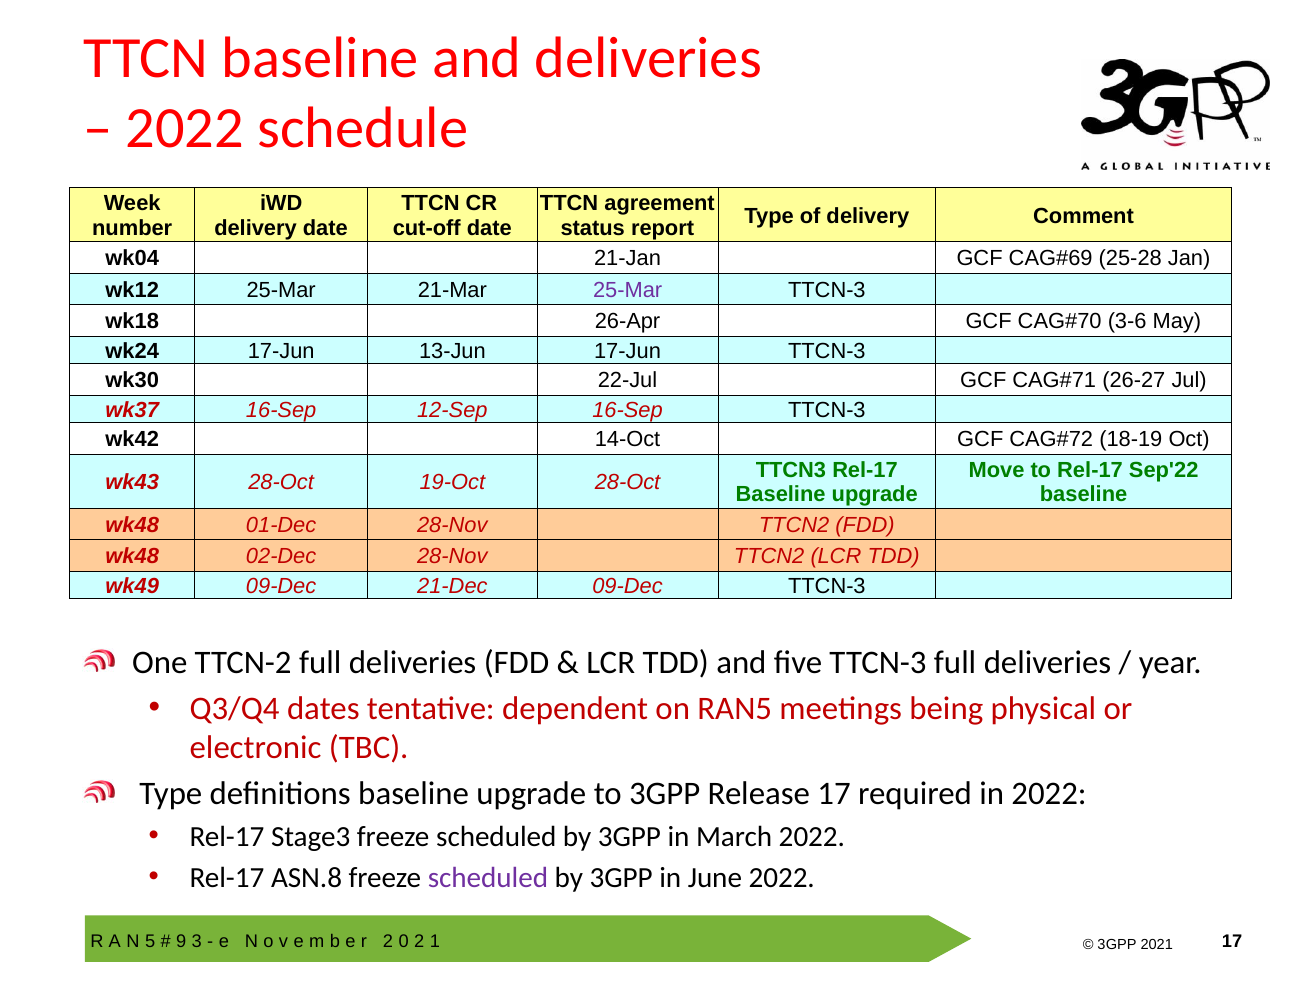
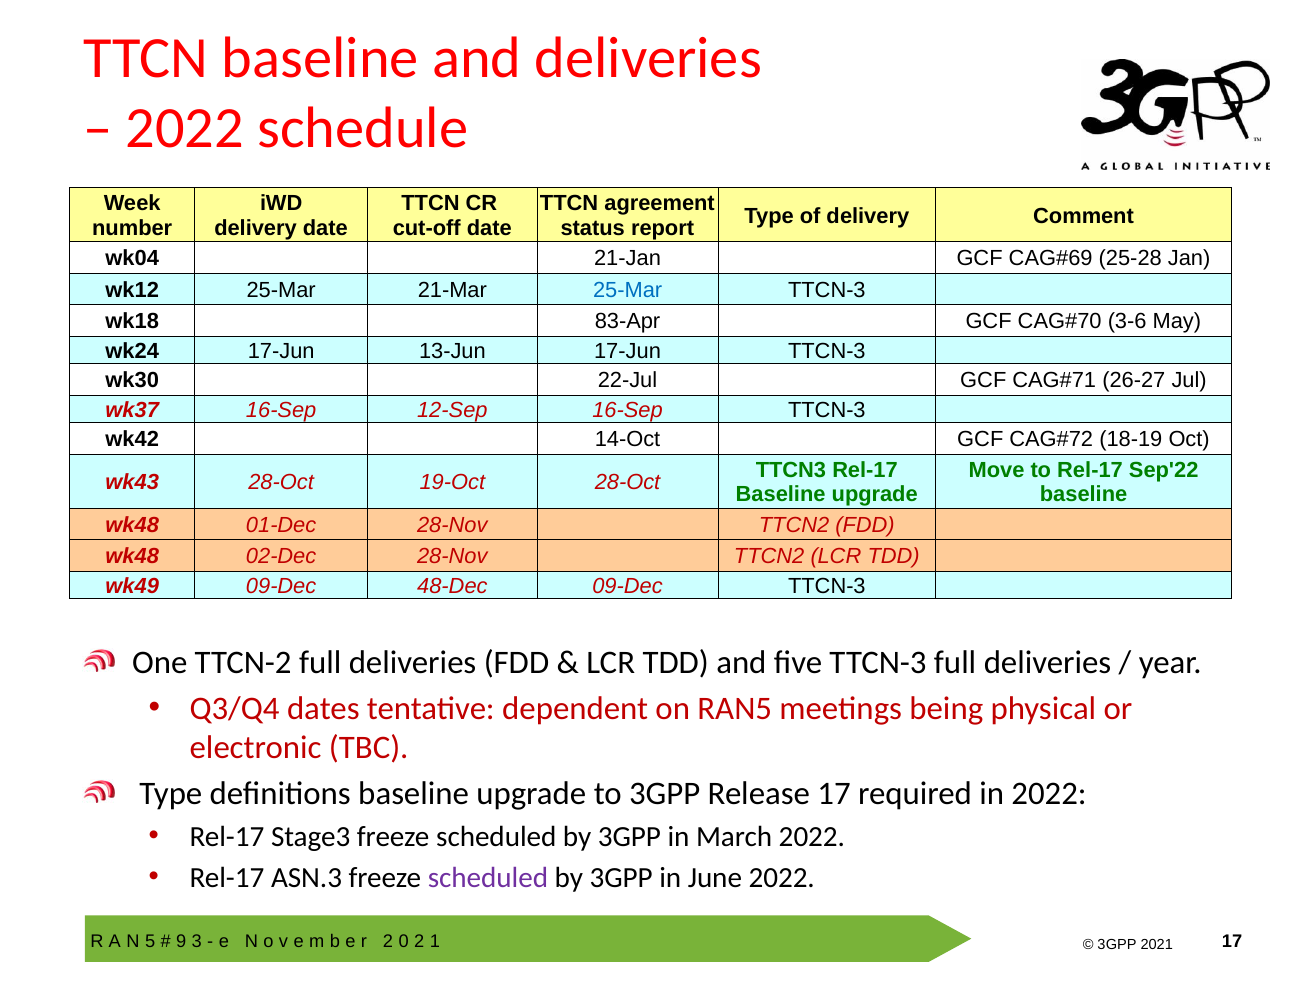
25-Mar colour: purple -> blue (628, 290)
26-Apr: 26-Apr -> 83-Apr (628, 322)
21-Dec: 21-Dec -> 48-Dec (452, 586)
ASN.8: ASN.8 -> ASN.3 (307, 878)
